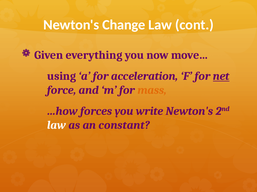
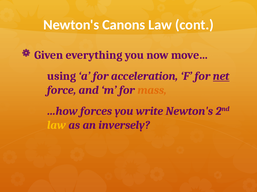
Change: Change -> Canons (124, 25)
law colour: white -> yellow (57, 126)
constant: constant -> inversely (124, 126)
